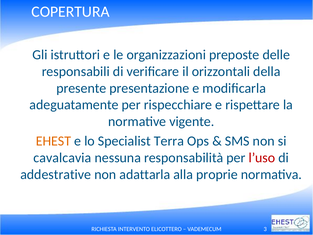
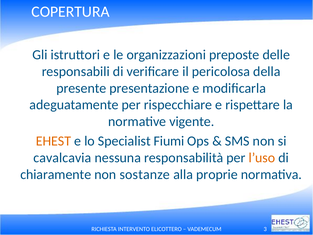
orizzontali: orizzontali -> pericolosa (221, 71)
Terra: Terra -> Fiumi (169, 141)
l’uso colour: red -> orange (262, 158)
addestrative: addestrative -> chiaramente (56, 174)
adattarla: adattarla -> sostanze (145, 174)
